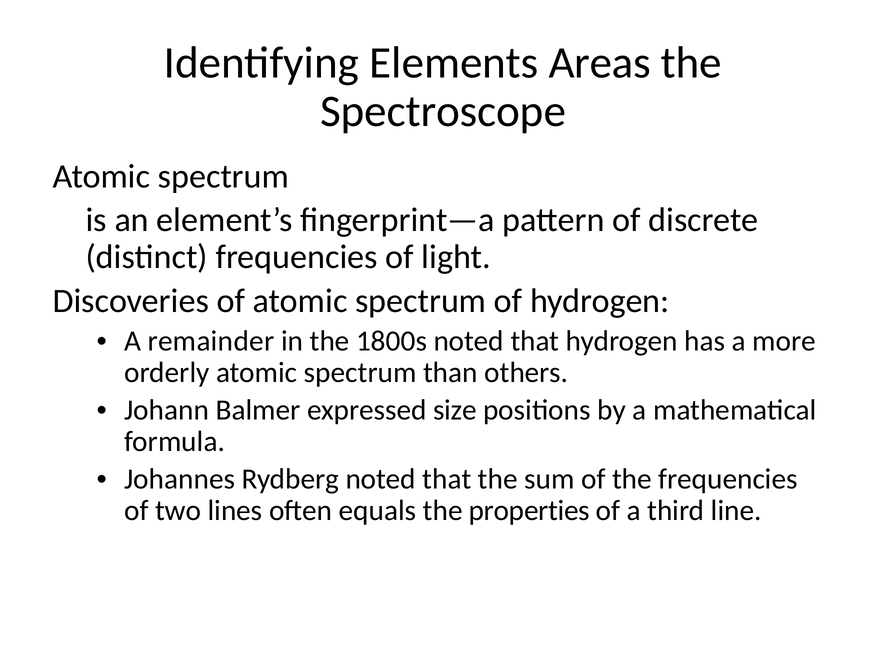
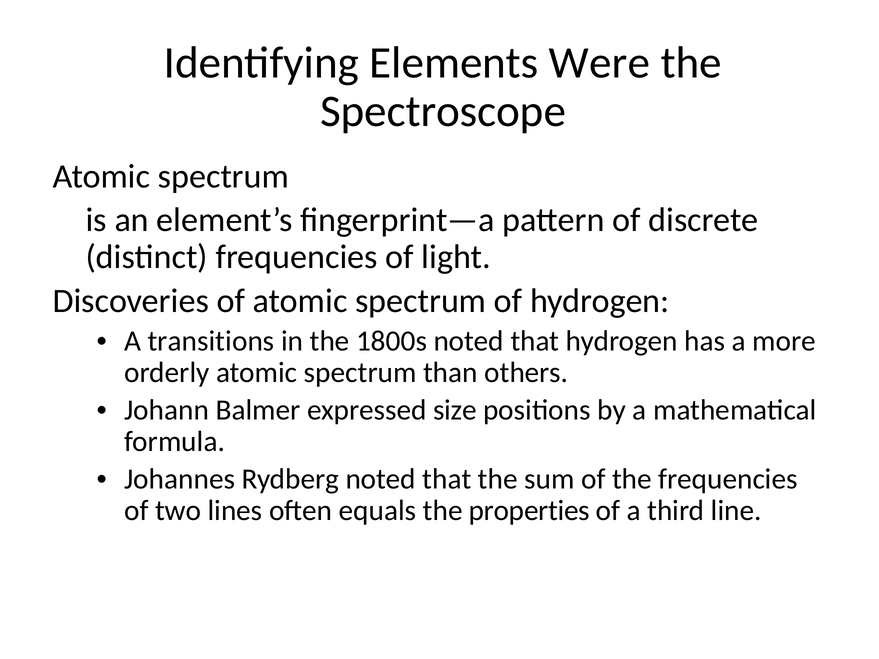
Areas: Areas -> Were (599, 63)
remainder: remainder -> transitions (211, 341)
